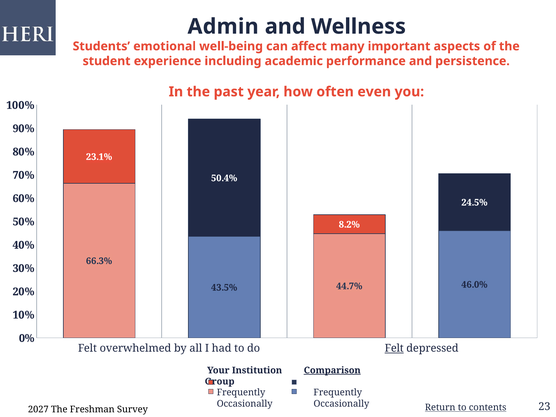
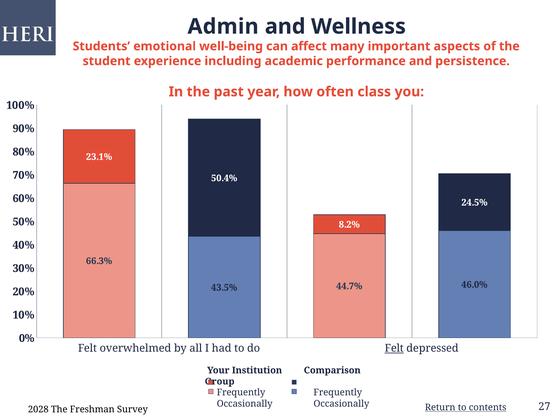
even: even -> class (374, 92)
Comparison underline: present -> none (332, 370)
2027: 2027 -> 2028 (38, 409)
23: 23 -> 27 (544, 407)
